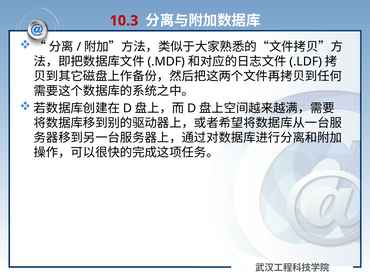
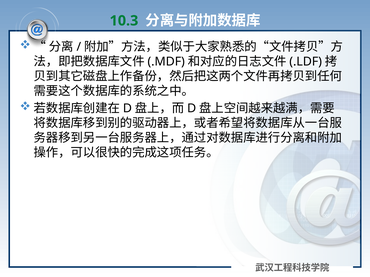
10.3 colour: red -> green (124, 21)
